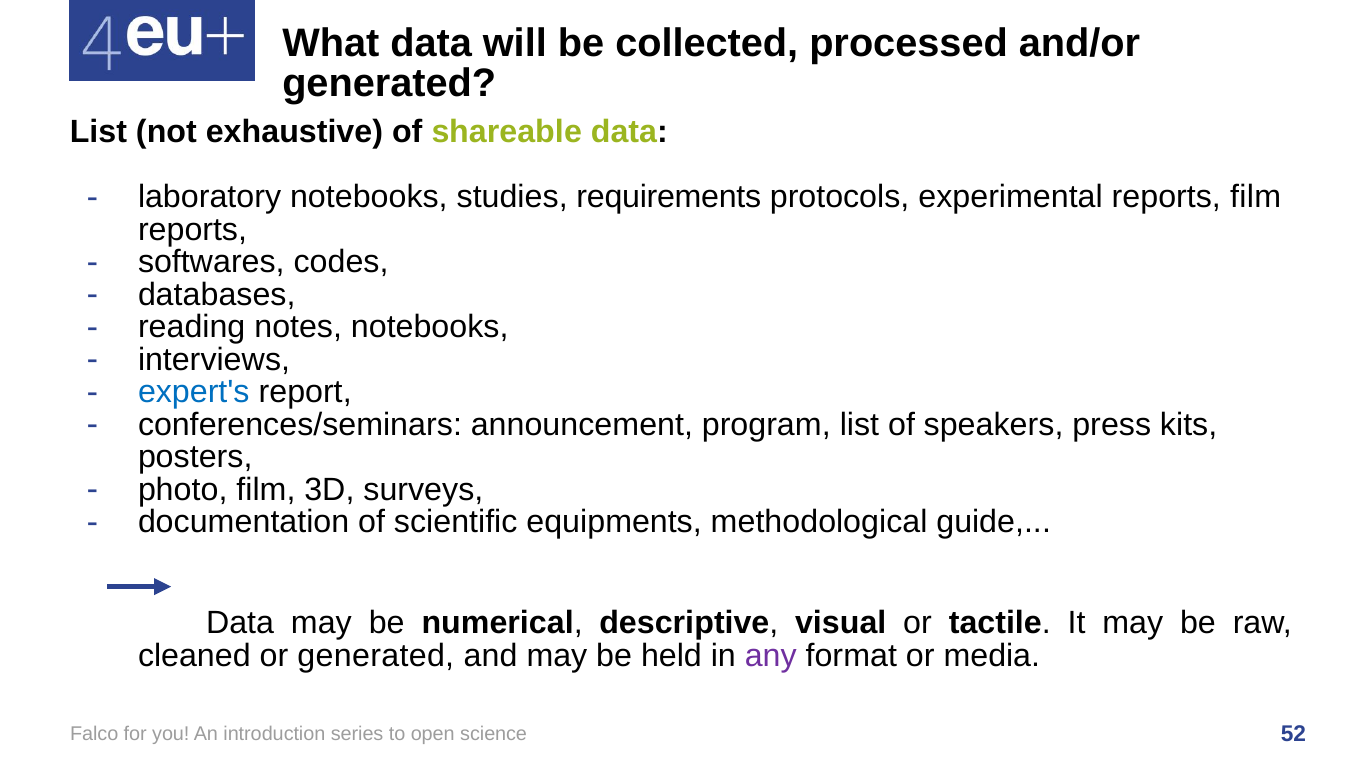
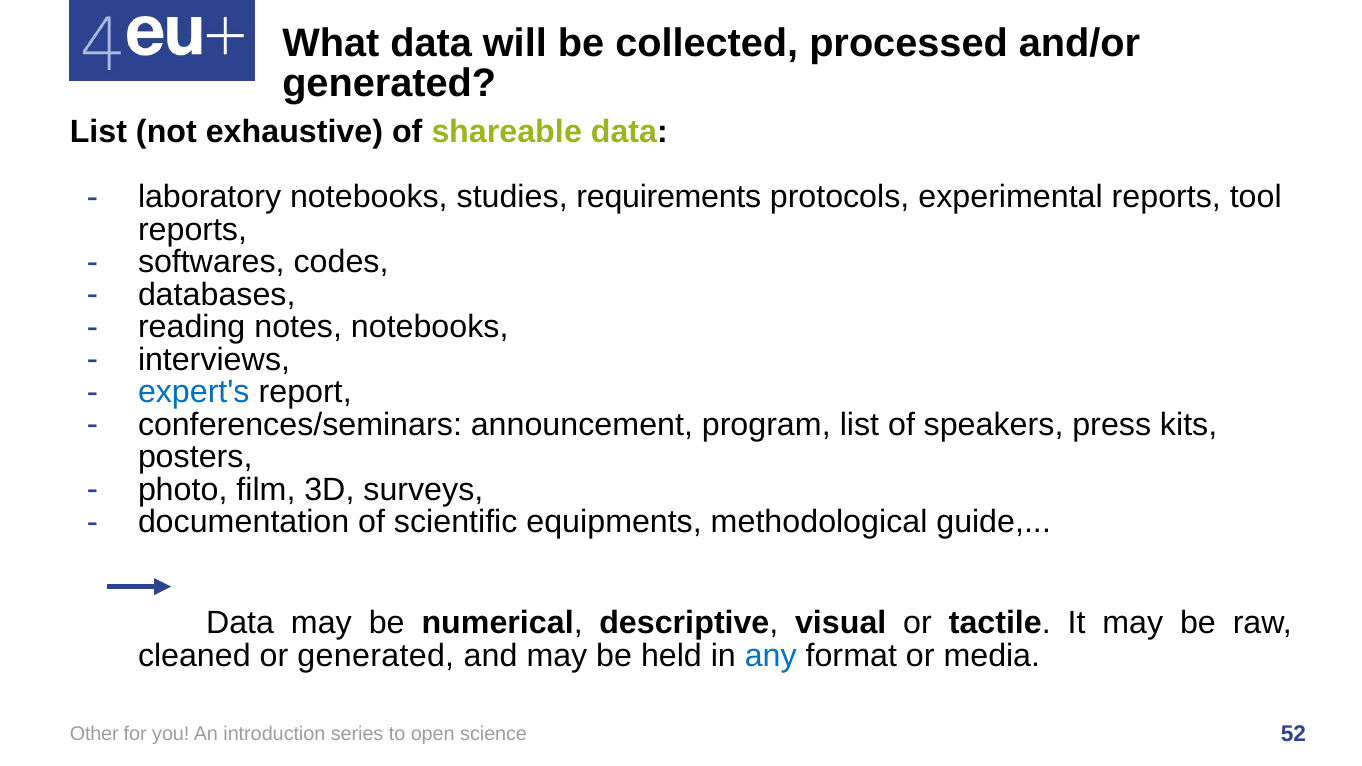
reports film: film -> tool (1256, 197)
any colour: purple -> blue (771, 656)
Falco: Falco -> Other (94, 734)
